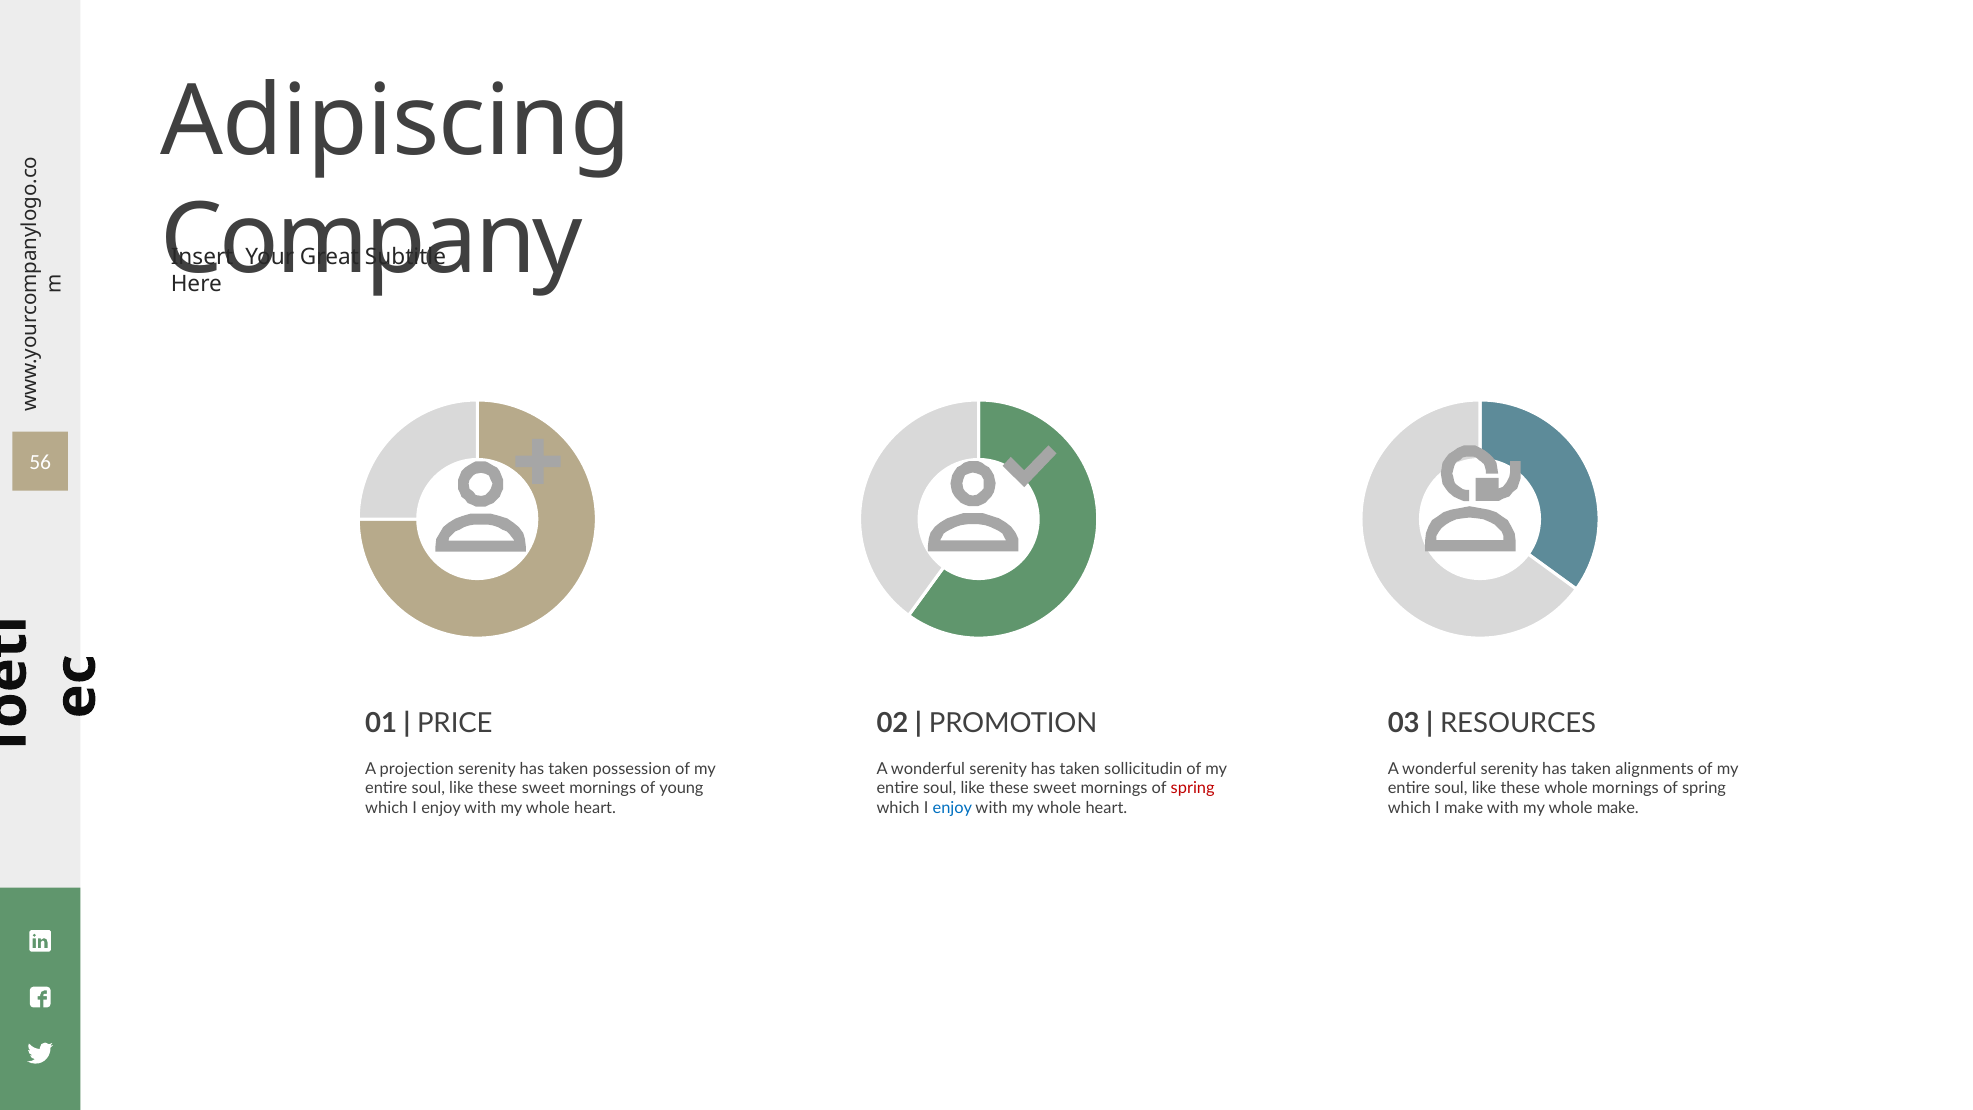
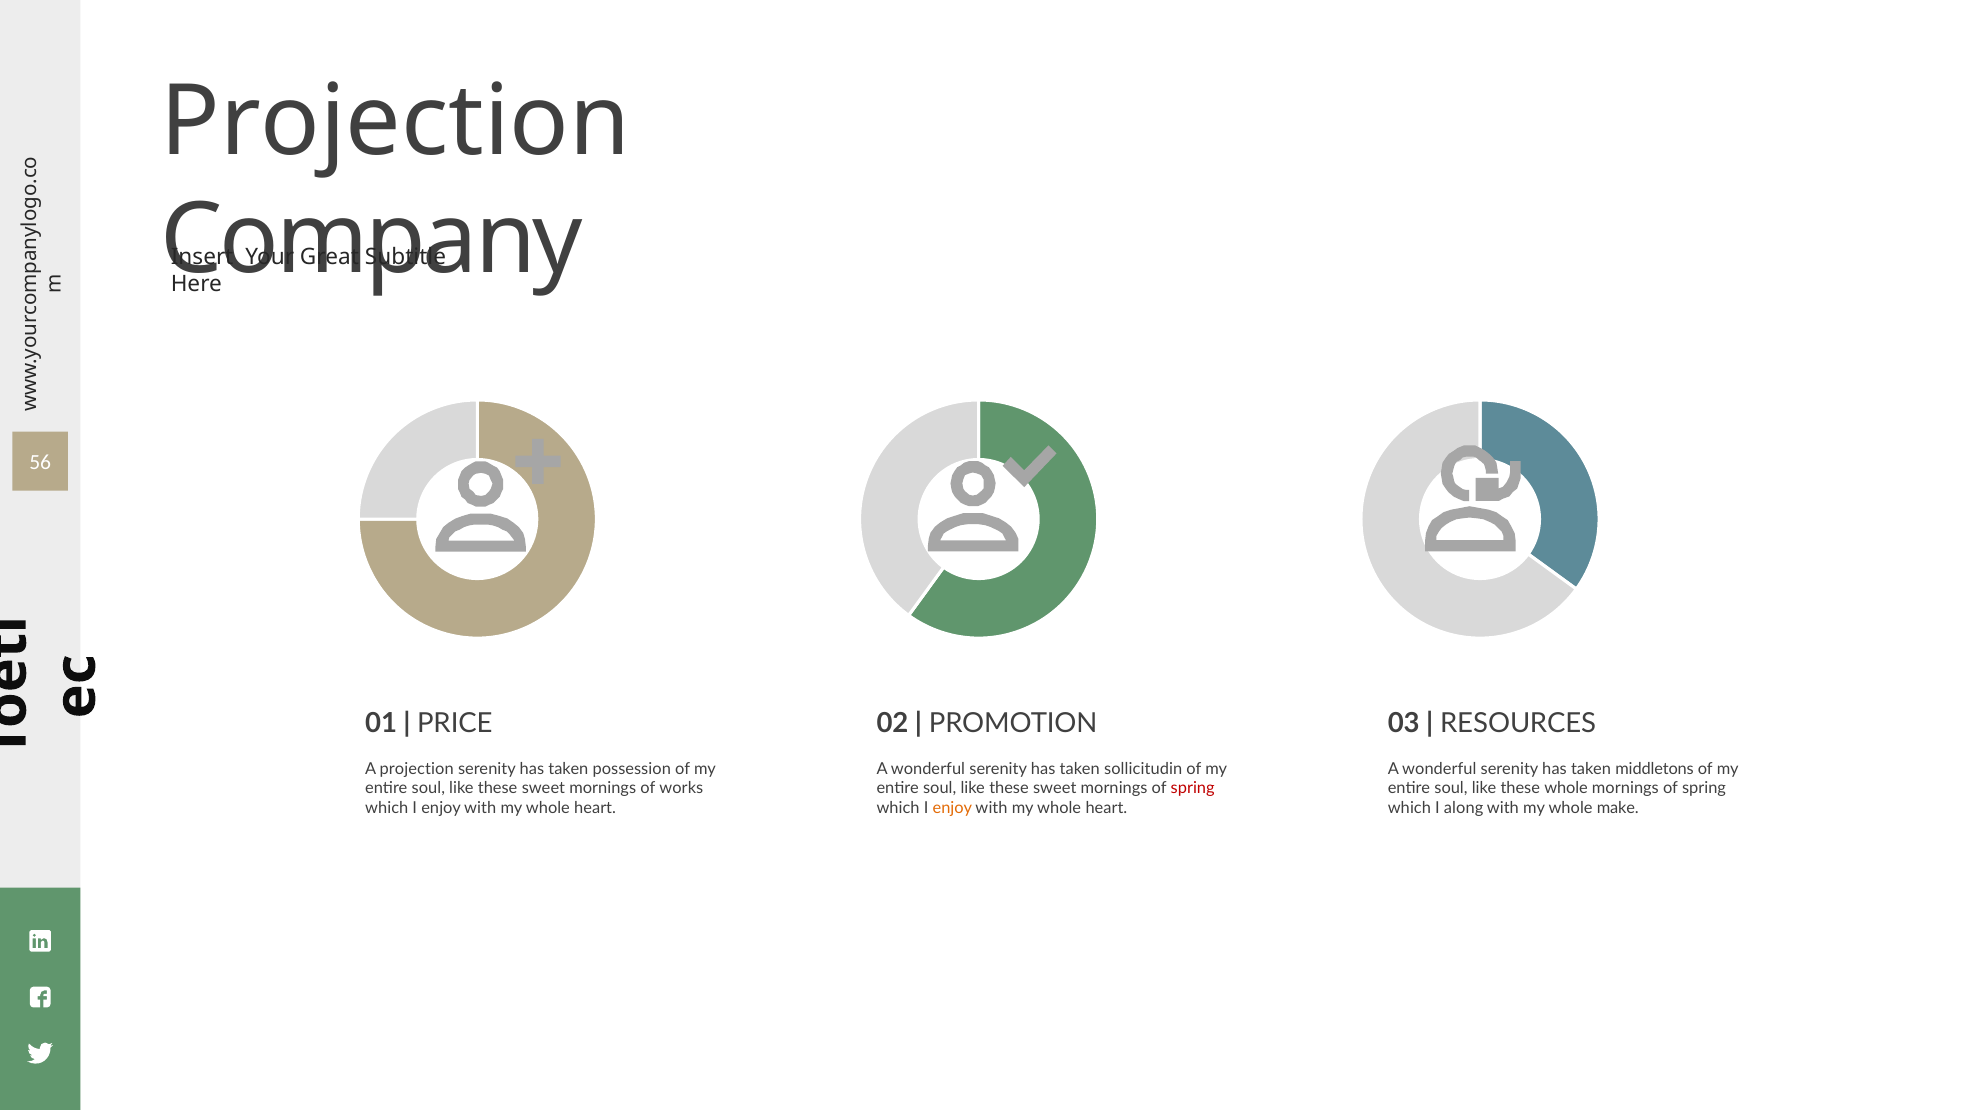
Adipiscing: Adipiscing -> Projection (395, 122)
alignments: alignments -> middletons (1655, 769)
young: young -> works (681, 788)
enjoy colour: blue -> orange (952, 808)
I make: make -> along (1464, 808)
